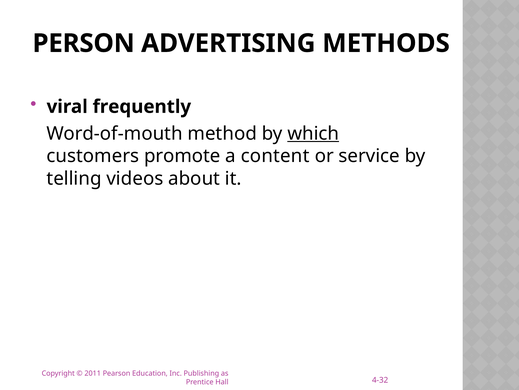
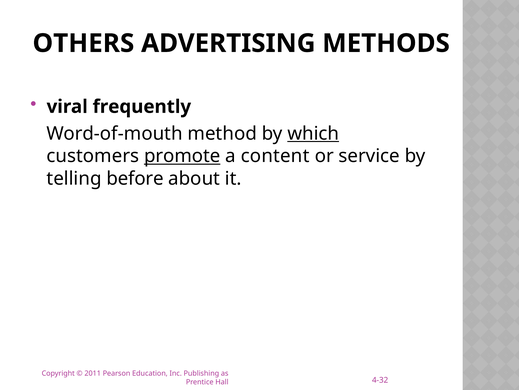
PERSON: PERSON -> OTHERS (83, 43)
promote underline: none -> present (182, 156)
videos: videos -> before (135, 178)
